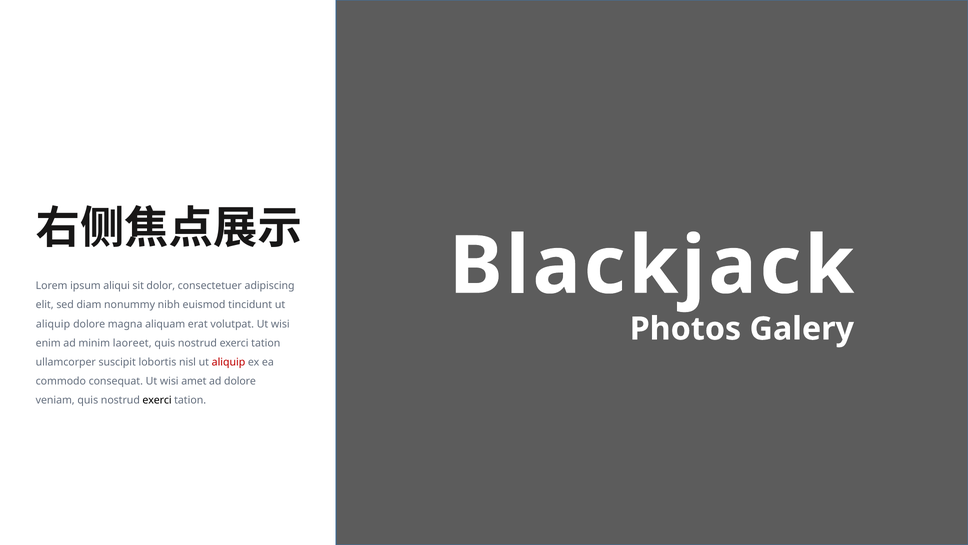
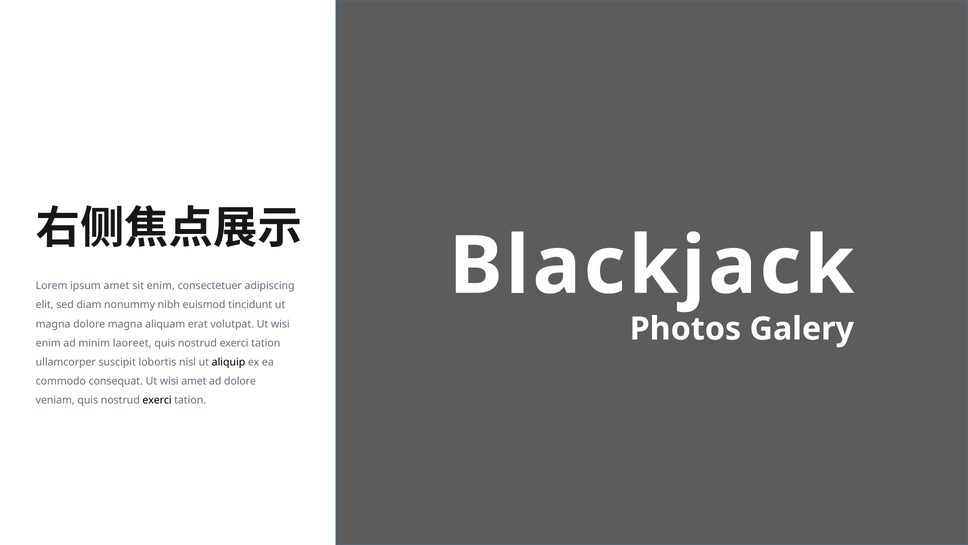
ipsum aliqui: aliqui -> amet (117, 286)
sit dolor: dolor -> enim (161, 286)
aliquip: aliquip -> magna (53, 324)
aliquip colour: red -> black (229, 362)
